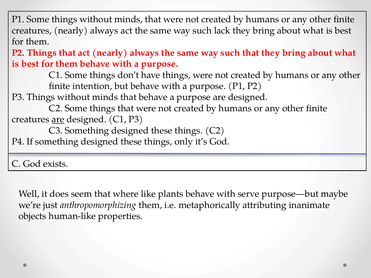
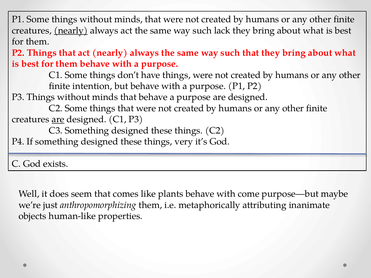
nearly underline: none -> present (71, 30)
only: only -> very (184, 142)
where: where -> comes (126, 194)
serve: serve -> come (249, 194)
